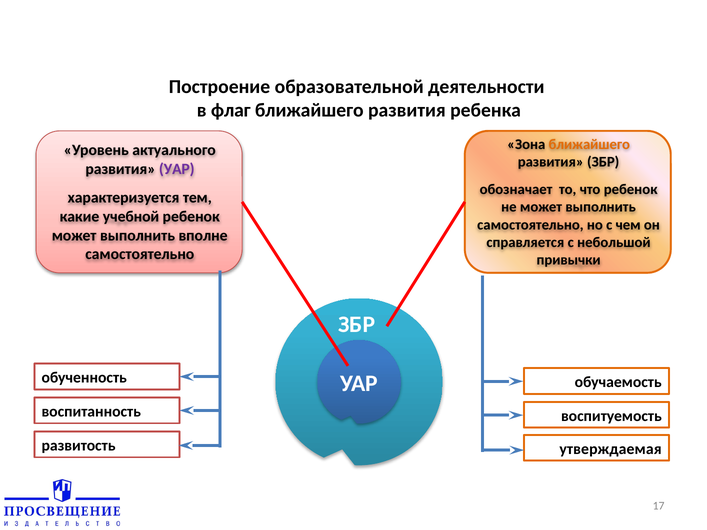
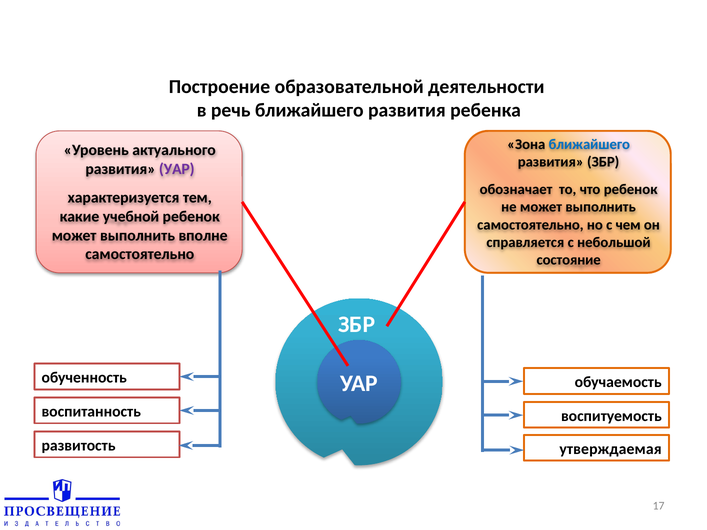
флаг: флаг -> речь (231, 110)
ближайшего colour: orange -> blue (589, 144)
привычки: привычки -> состояние (569, 260)
